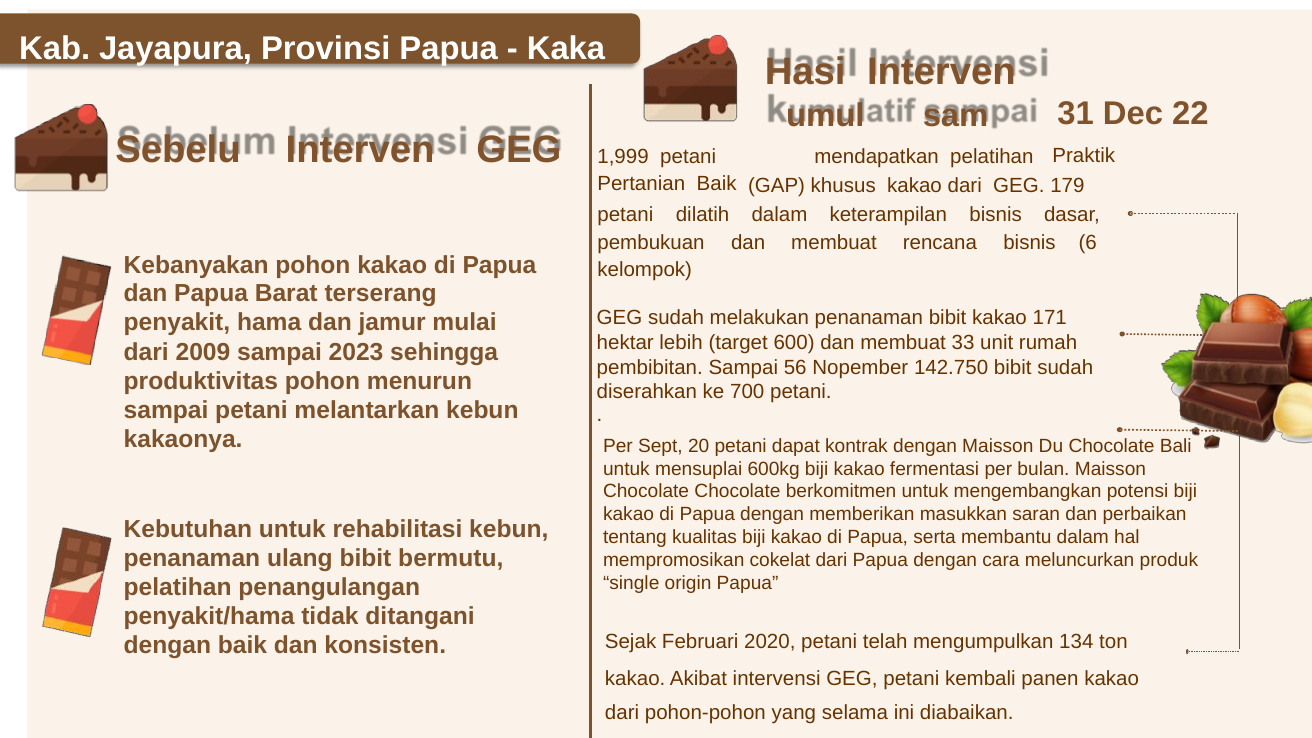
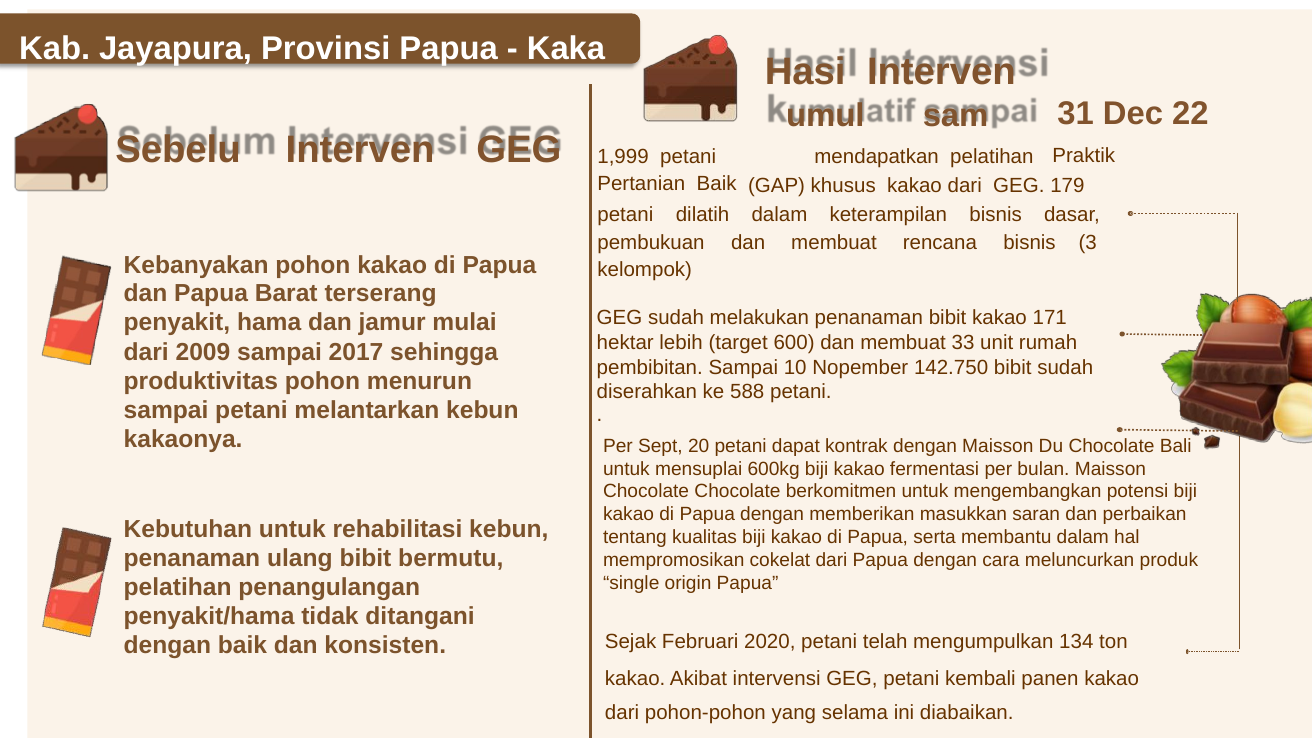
6: 6 -> 3 (1088, 243)
2023: 2023 -> 2017 (356, 352)
56: 56 -> 10 (795, 367)
700: 700 -> 588 (747, 392)
